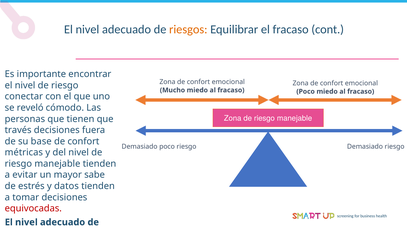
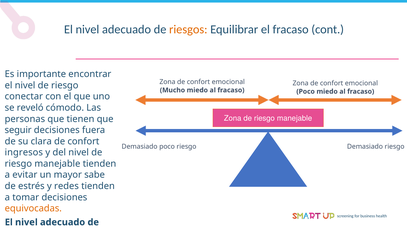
través: través -> seguir (18, 130)
base: base -> clara (41, 141)
métricas: métricas -> ingresos (24, 152)
datos: datos -> redes (66, 186)
equivocadas colour: red -> orange (33, 208)
